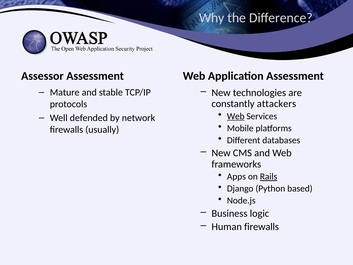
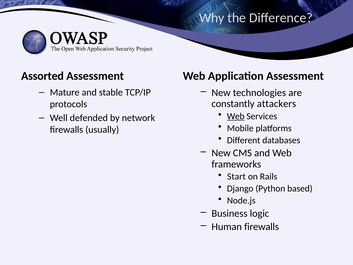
Assessor: Assessor -> Assorted (42, 76)
Apps: Apps -> Start (236, 176)
Rails underline: present -> none (269, 176)
